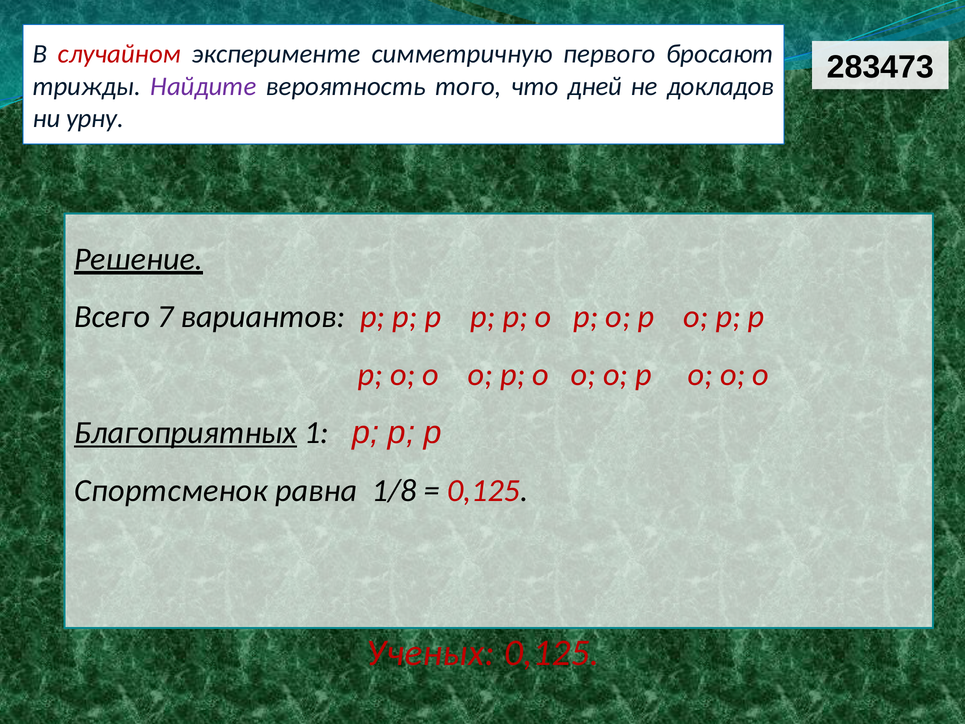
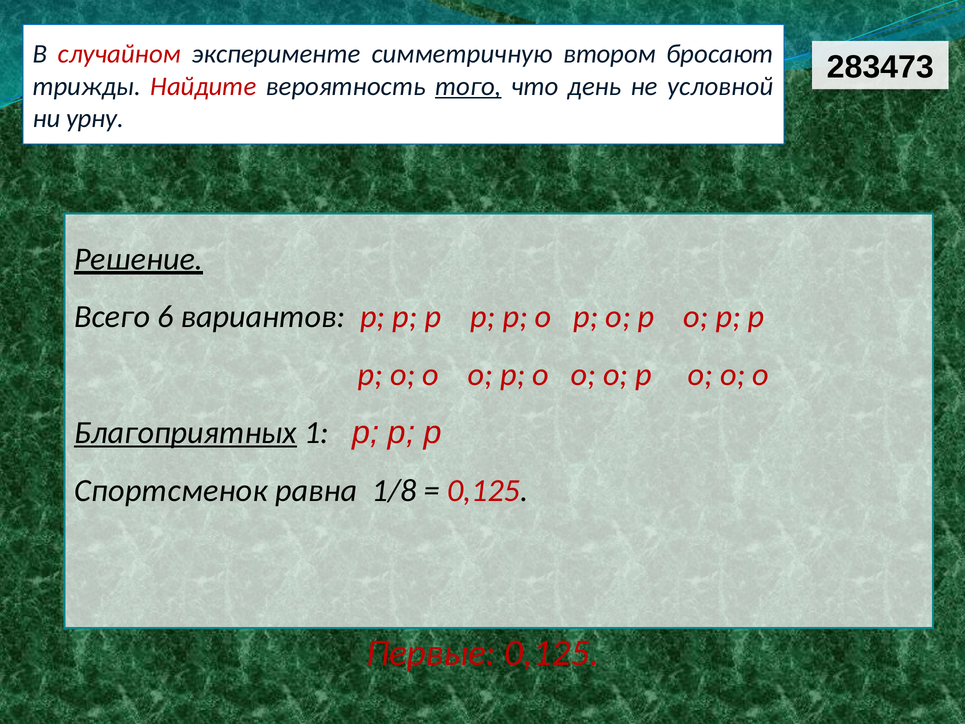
первого: первого -> втором (610, 54)
Найдите colour: purple -> red (203, 86)
того underline: none -> present (468, 86)
дней: дней -> день (595, 86)
докладов: докладов -> условной (720, 86)
7: 7 -> 6 (166, 317)
Ученых: Ученых -> Первые (431, 653)
